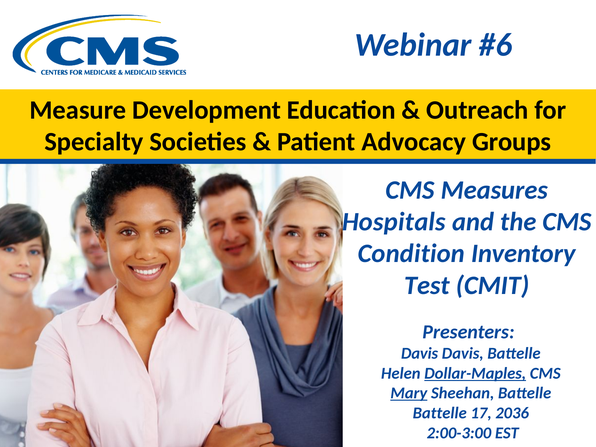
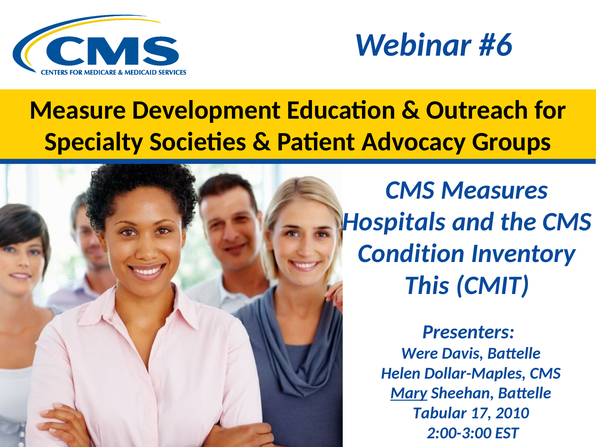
Test: Test -> This (427, 285)
Davis: Davis -> Were (420, 353)
Dollar-Maples underline: present -> none (475, 373)
Battelle: Battelle -> Tabular (440, 413)
2036: 2036 -> 2010 (512, 413)
